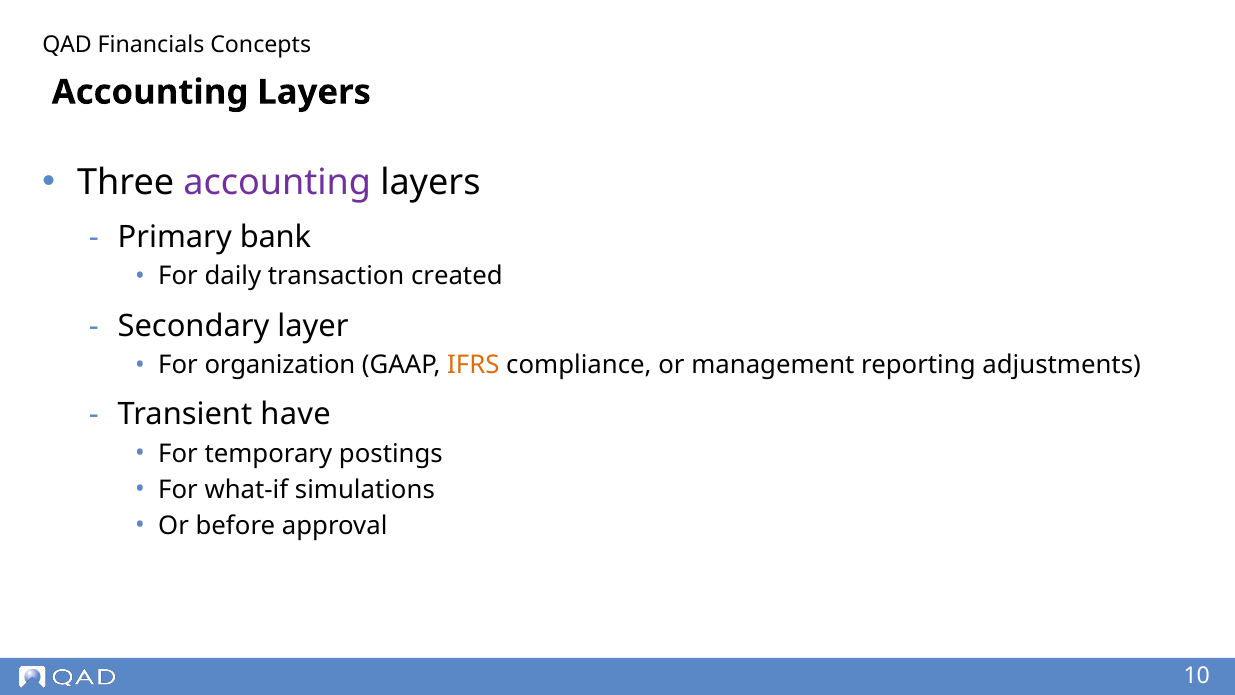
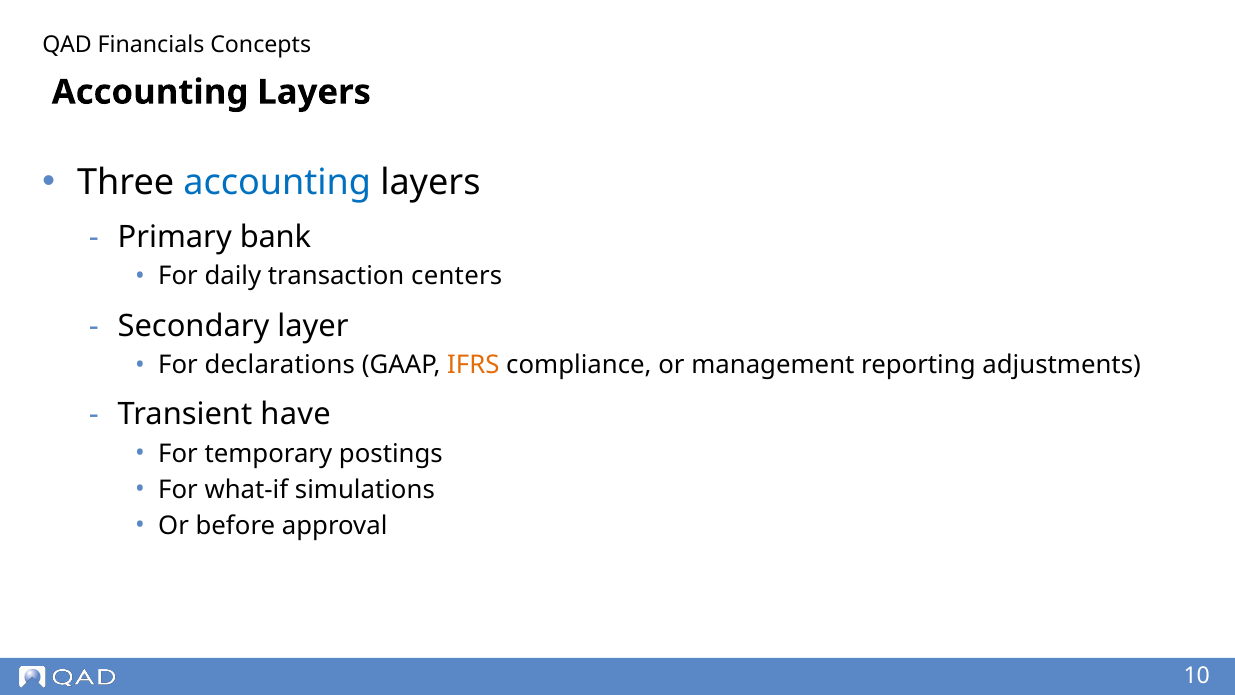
accounting colour: purple -> blue (277, 182)
created: created -> centers (457, 276)
organization: organization -> declarations (280, 365)
